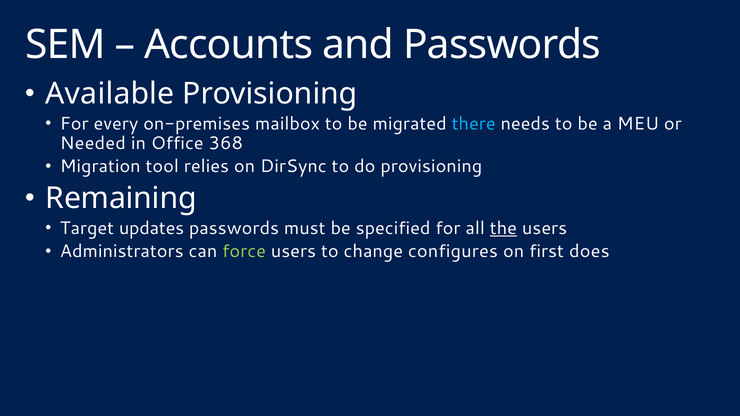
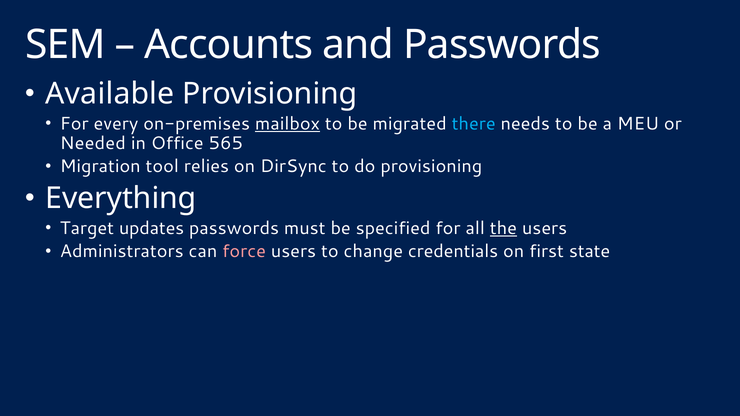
mailbox underline: none -> present (287, 124)
368: 368 -> 565 (226, 143)
Remaining: Remaining -> Everything (121, 198)
force colour: light green -> pink (244, 252)
configures: configures -> credentials (453, 252)
does: does -> state (590, 252)
